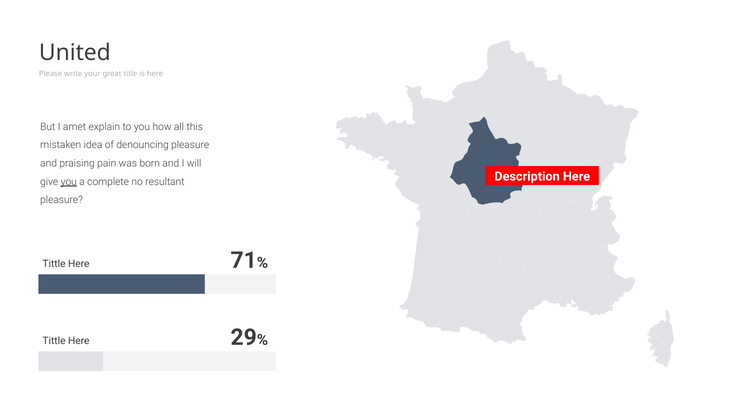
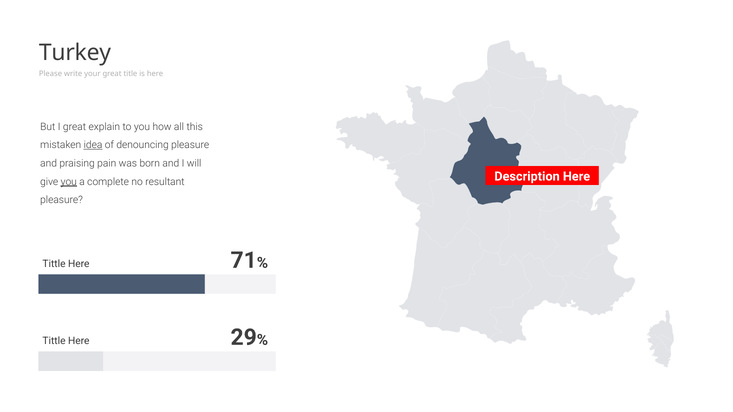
United: United -> Turkey (75, 53)
I amet: amet -> great (75, 127)
idea underline: none -> present (93, 145)
